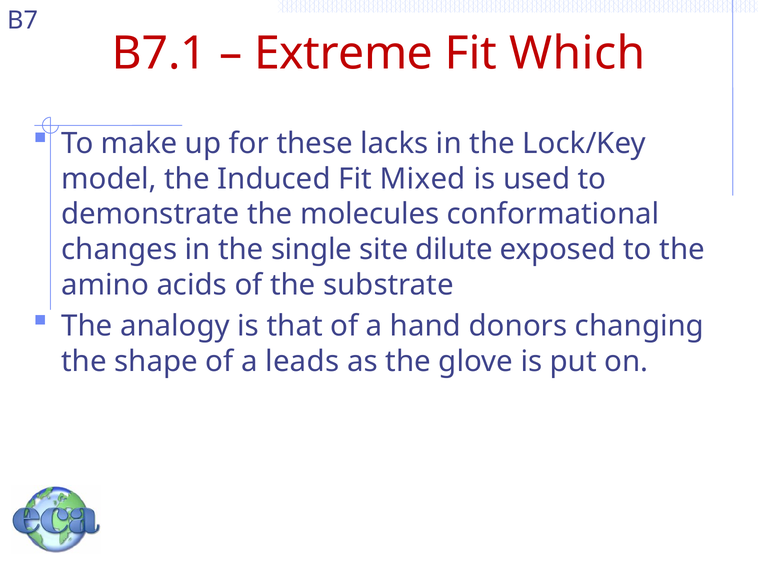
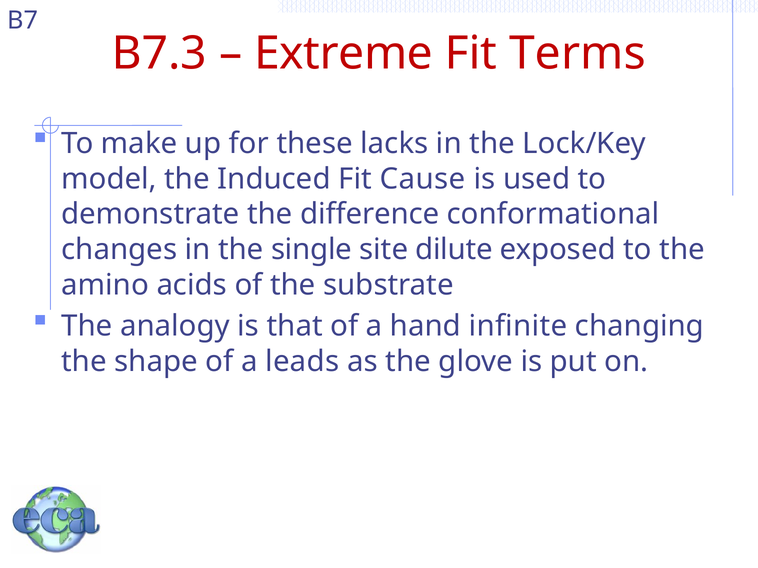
B7.1: B7.1 -> B7.3 (159, 54)
Which: Which -> Terms (577, 54)
Mixed: Mixed -> Cause (423, 179)
molecules: molecules -> difference (370, 214)
donors: donors -> infinite (518, 326)
